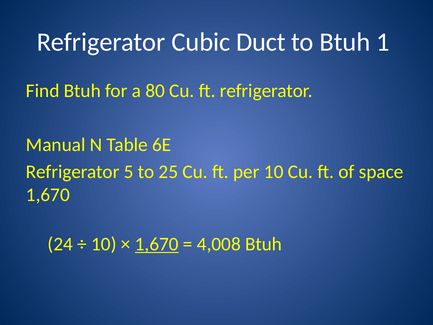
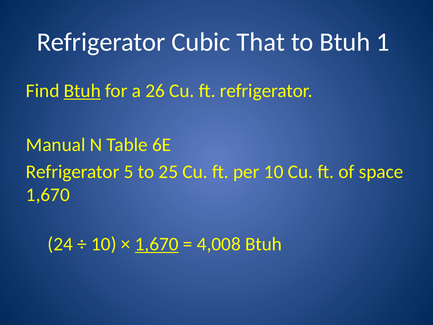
Duct: Duct -> That (261, 42)
Btuh underline: none -> present (82, 91)
80: 80 -> 26 (155, 91)
